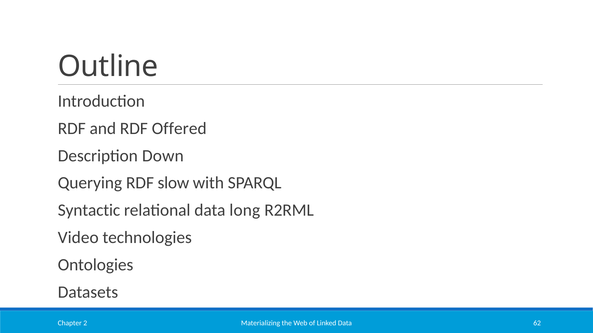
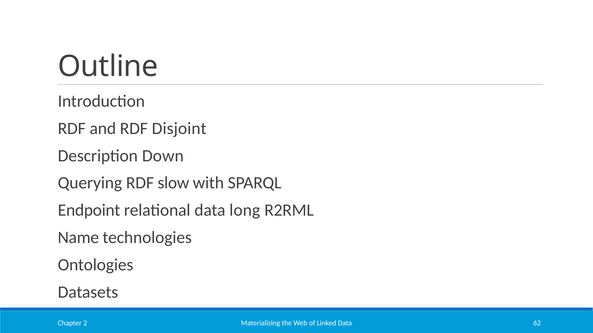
Offered: Offered -> Disjoint (179, 129)
Syntactic: Syntactic -> Endpoint (89, 211)
Video: Video -> Name (78, 238)
